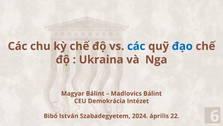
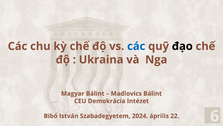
đạo colour: blue -> black (182, 46)
